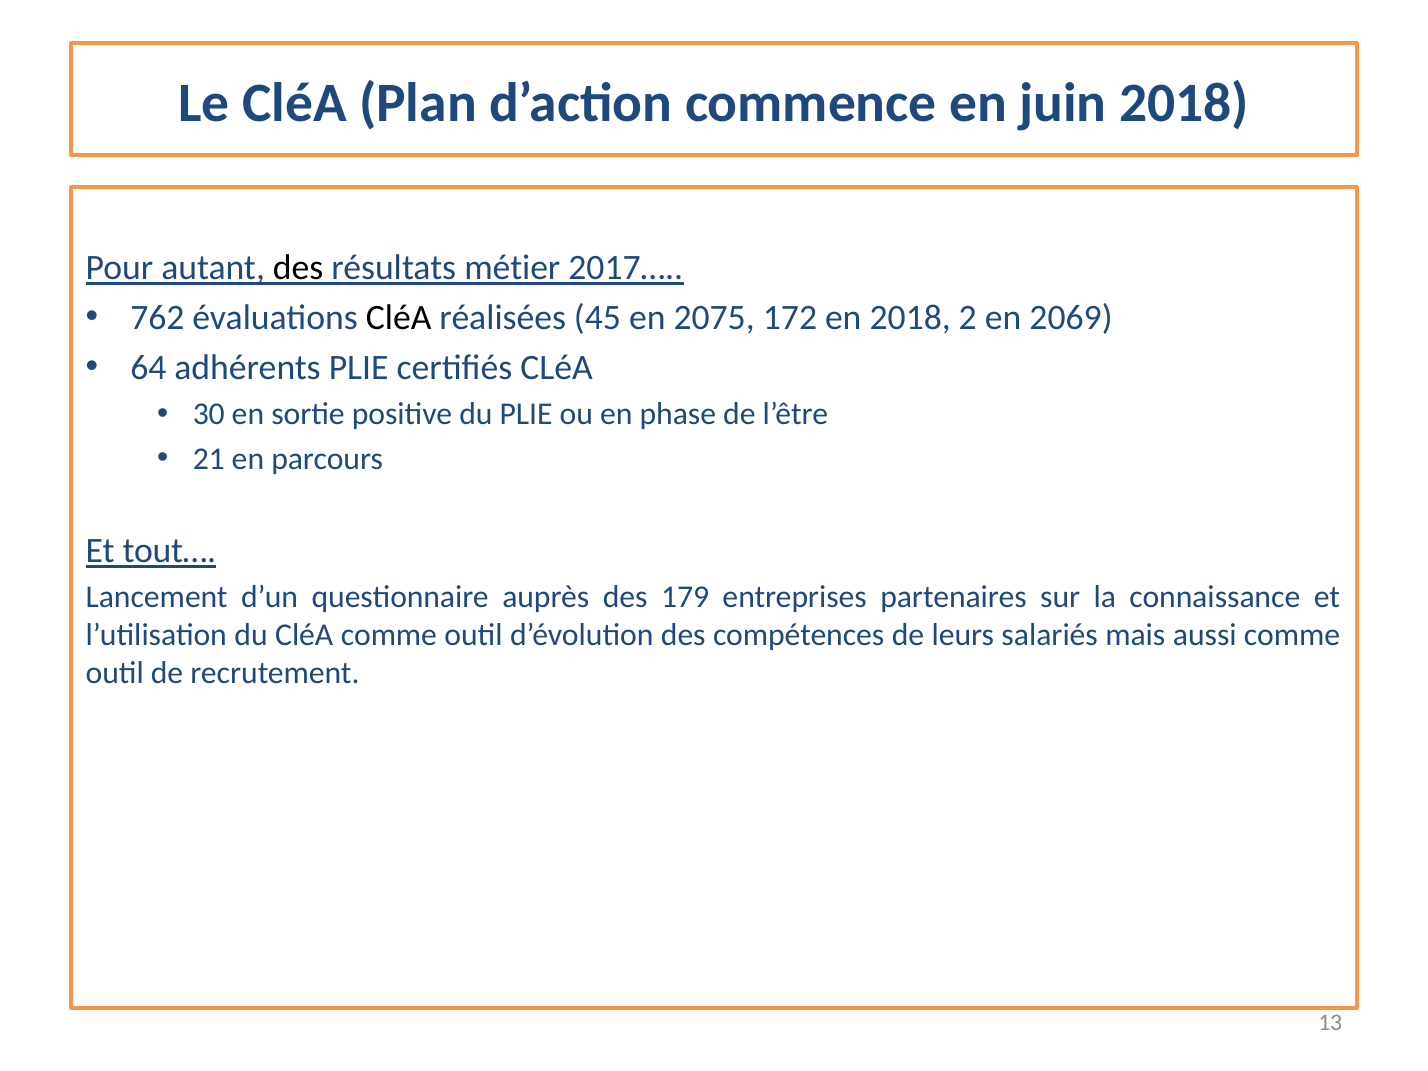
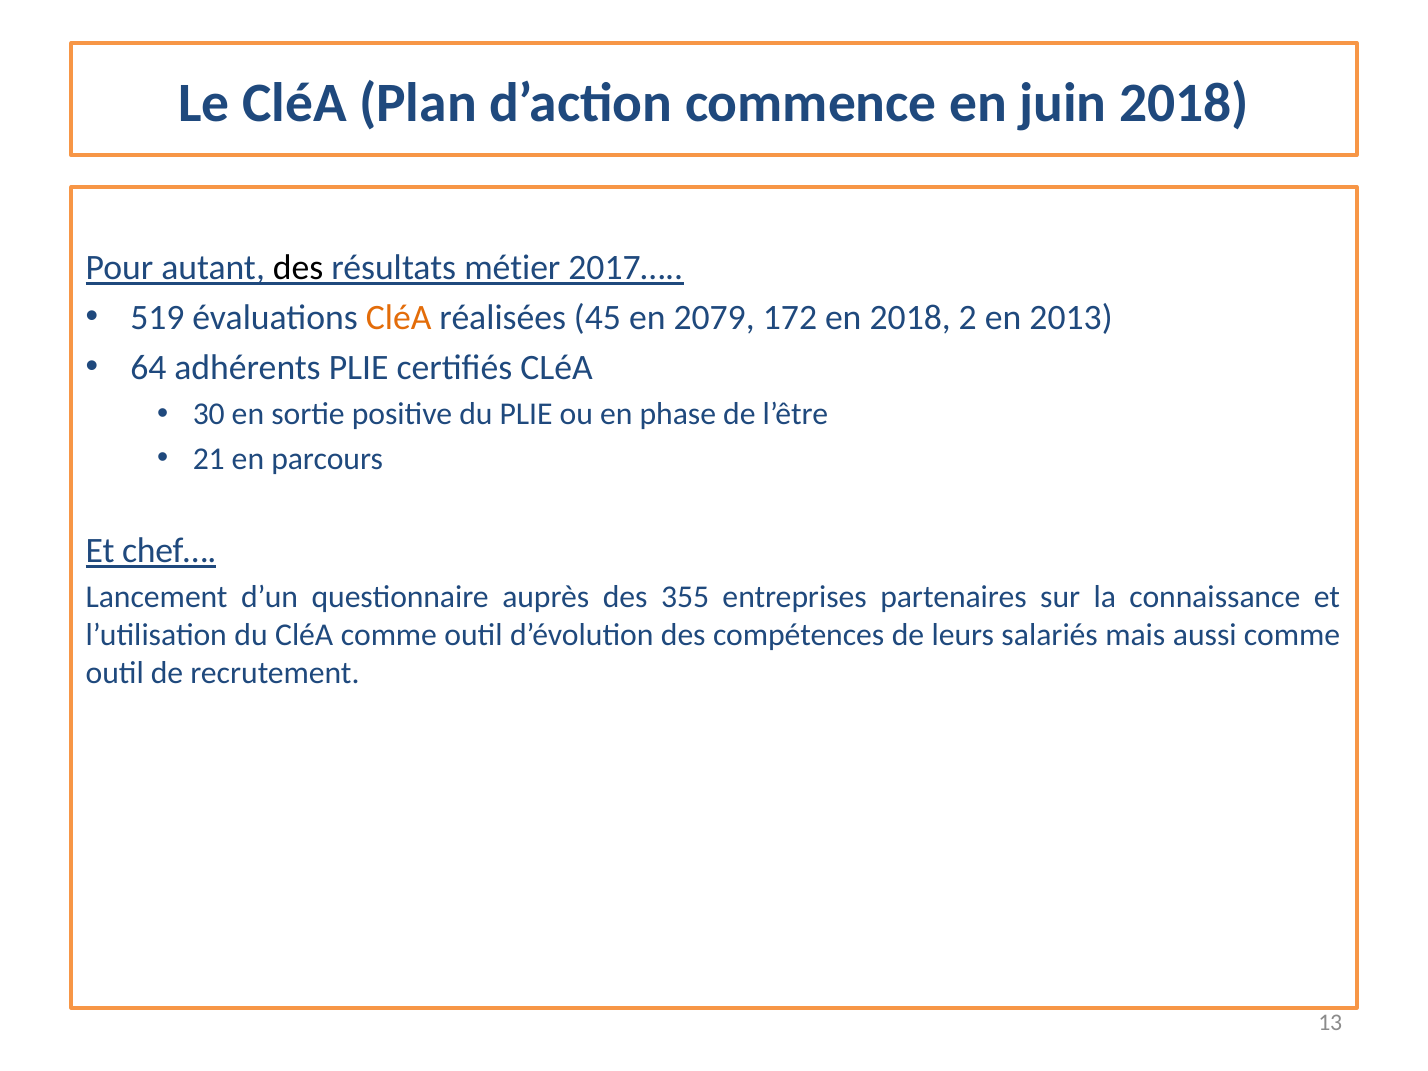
762: 762 -> 519 (157, 318)
CléA colour: black -> orange (399, 318)
2075: 2075 -> 2079 (714, 318)
2069: 2069 -> 2013 (1071, 318)
tout…: tout… -> chef… (169, 551)
179: 179 -> 355 (685, 597)
